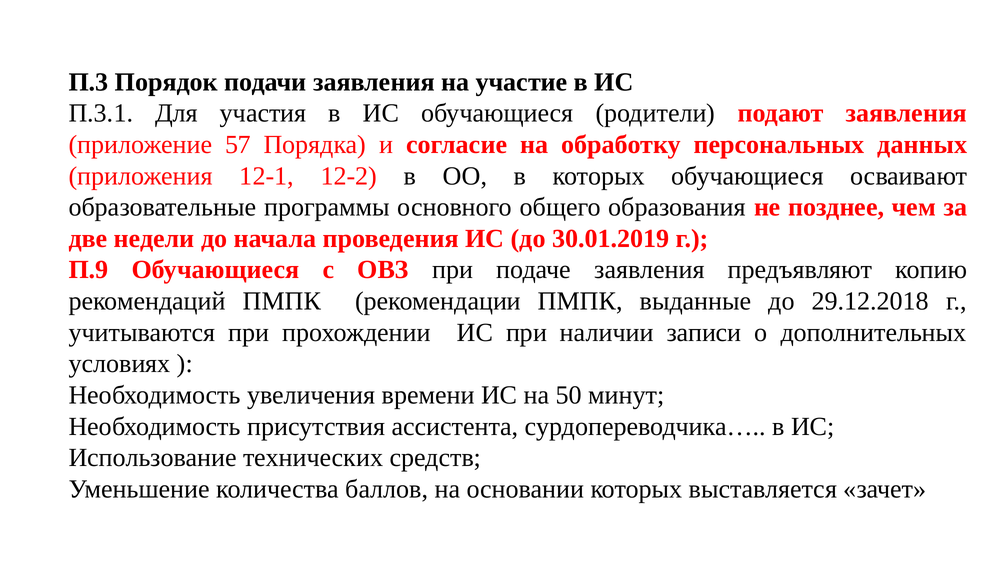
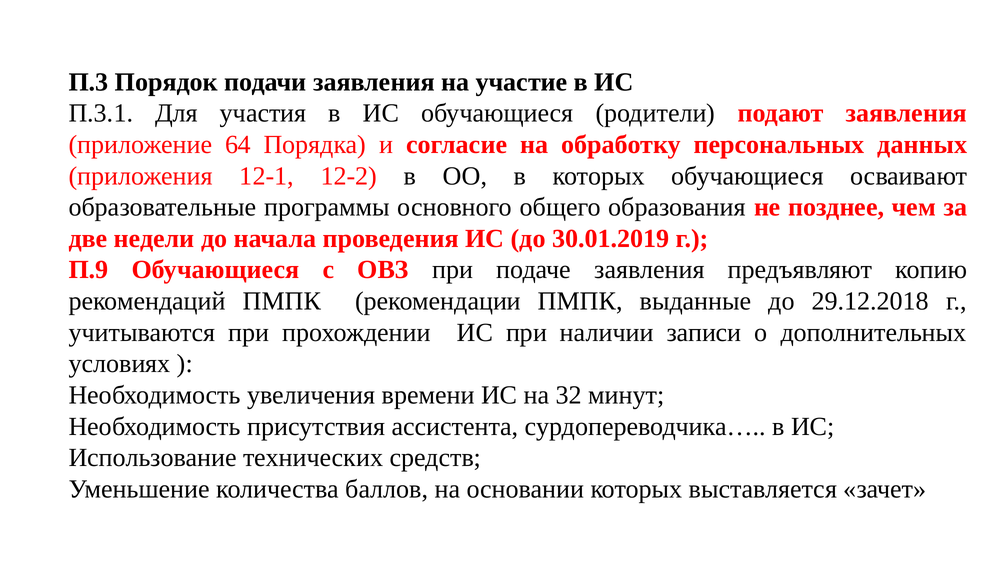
57: 57 -> 64 (238, 144)
50: 50 -> 32 (569, 395)
